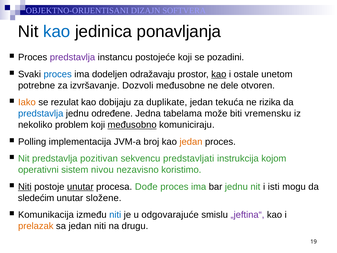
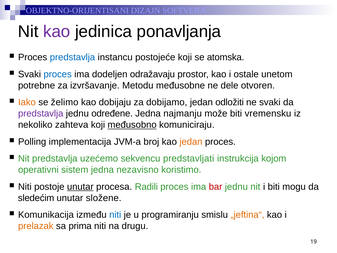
kao colour: blue -> purple (57, 32)
predstavlja colour: purple -> blue (72, 57)
pozadini: pozadini -> atomska (226, 57)
kao underline: present -> none (219, 74)
Dozvoli: Dozvoli -> Metodu (138, 85)
rezulat: rezulat -> želimo (65, 102)
duplikate: duplikate -> dobijamo (167, 102)
tekuća: tekuća -> odložiti (230, 102)
ne rizika: rizika -> svaki (270, 102)
predstavlja colour: blue -> purple (41, 114)
tabelama: tabelama -> najmanju (183, 114)
problem: problem -> zahteva (72, 125)
pozitivan: pozitivan -> uzećemo (99, 158)
sistem nivou: nivou -> jedna (102, 170)
Niti underline: present -> none (25, 187)
Dođe: Dođe -> Radili (146, 187)
bar colour: black -> red (216, 187)
i isti: isti -> biti (274, 187)
odgovarajuće: odgovarajuće -> programiranju (170, 215)
„jeftina“ colour: purple -> orange (247, 215)
sa jedan: jedan -> prima (80, 226)
